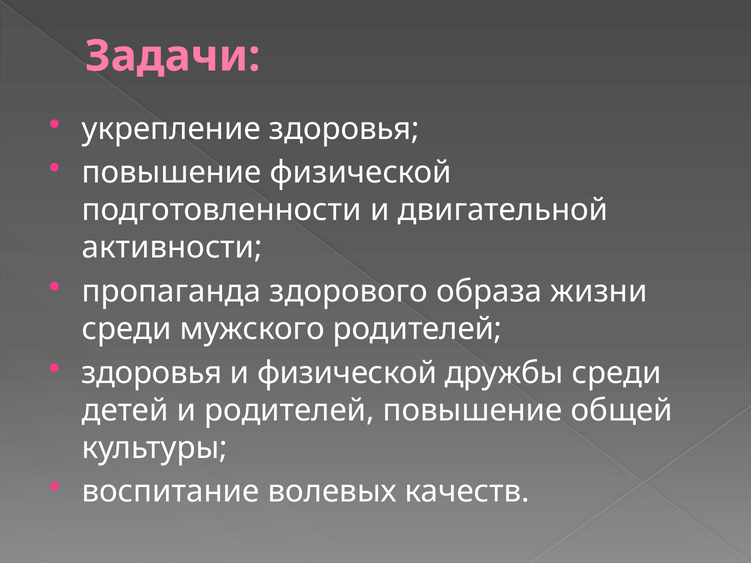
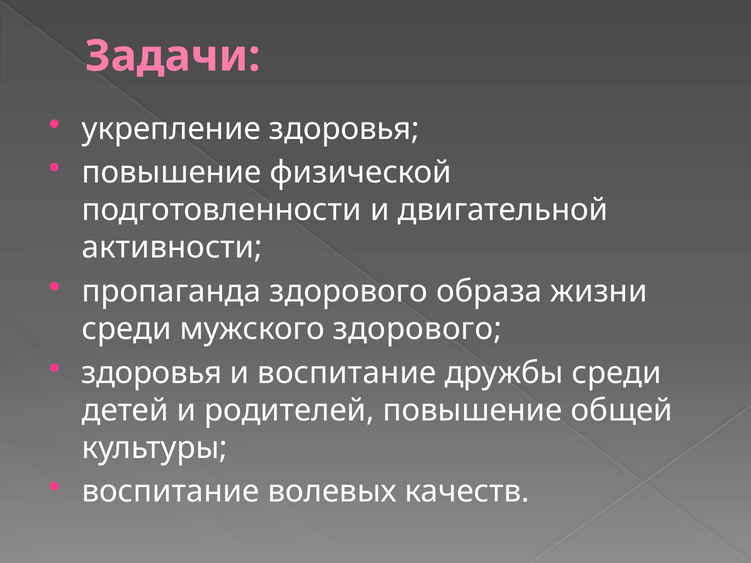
мужского родителей: родителей -> здорового (417, 329)
и физической: физической -> воспитание (347, 373)
